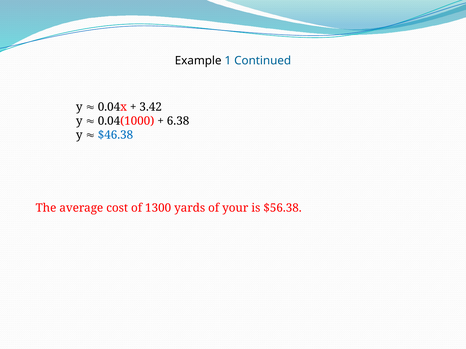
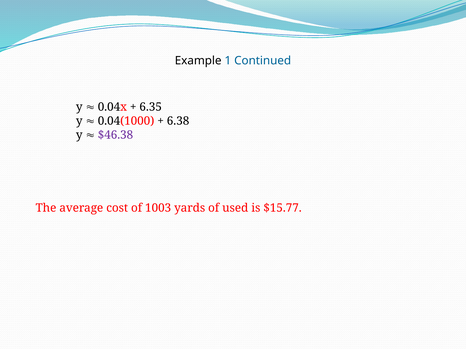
3.42: 3.42 -> 6.35 (151, 107)
$46.38 colour: blue -> purple (115, 135)
1300: 1300 -> 1003 (158, 208)
your: your -> used (235, 208)
$56.38: $56.38 -> $15.77 (283, 208)
